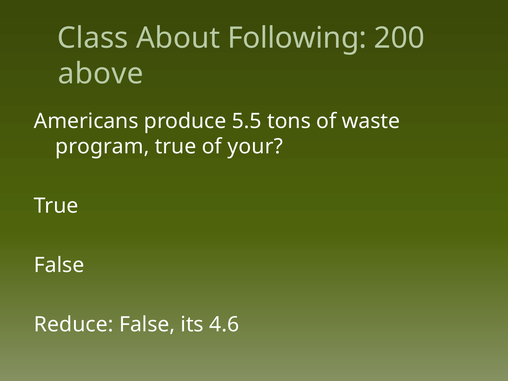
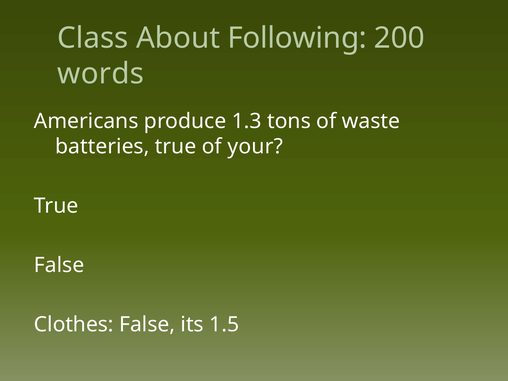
above: above -> words (101, 74)
5.5: 5.5 -> 1.3 (247, 121)
program: program -> batteries (102, 147)
Reduce: Reduce -> Clothes (74, 325)
4.6: 4.6 -> 1.5 (224, 325)
